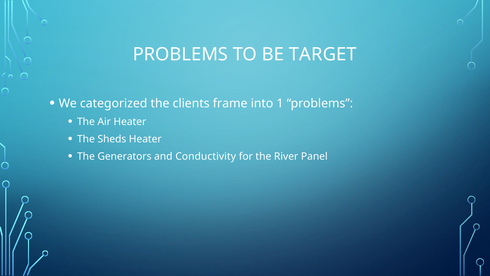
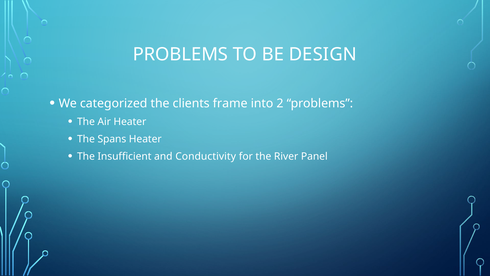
TARGET: TARGET -> DESIGN (323, 54)
1: 1 -> 2 (280, 103)
Sheds: Sheds -> Spans (112, 139)
Generators: Generators -> Insufficient (124, 156)
